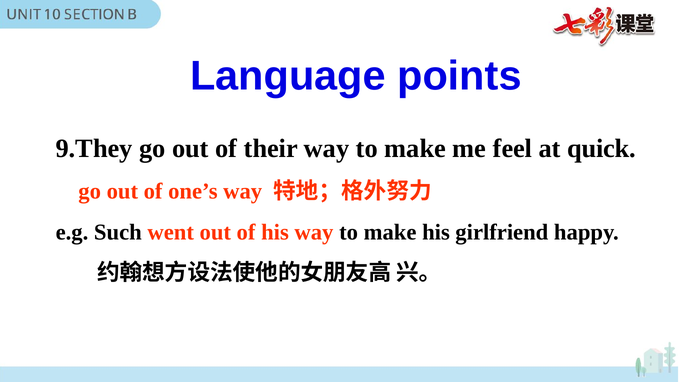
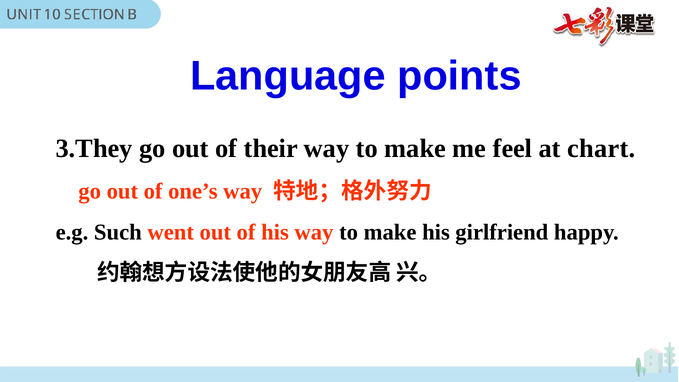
9.They: 9.They -> 3.They (94, 149)
quick: quick -> chart (601, 149)
